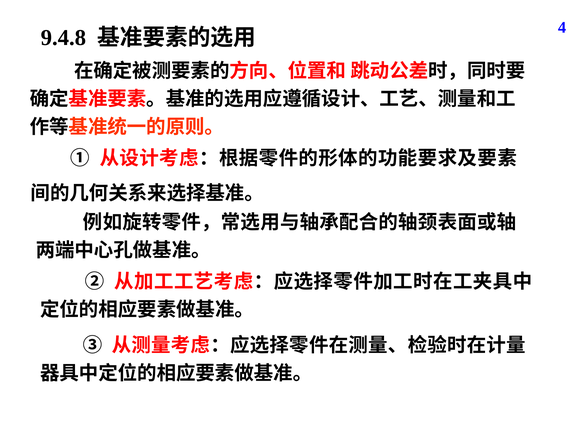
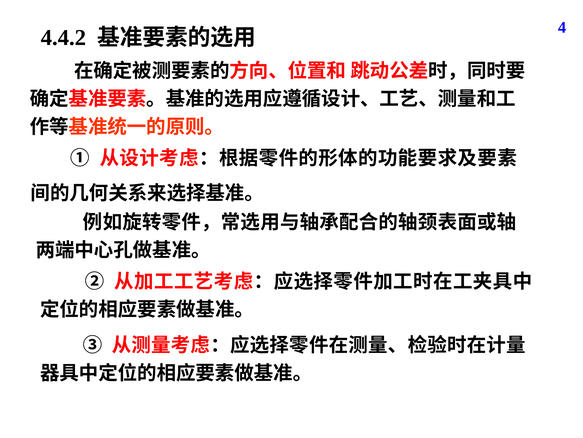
9.4.8: 9.4.8 -> 4.4.2 (64, 38)
